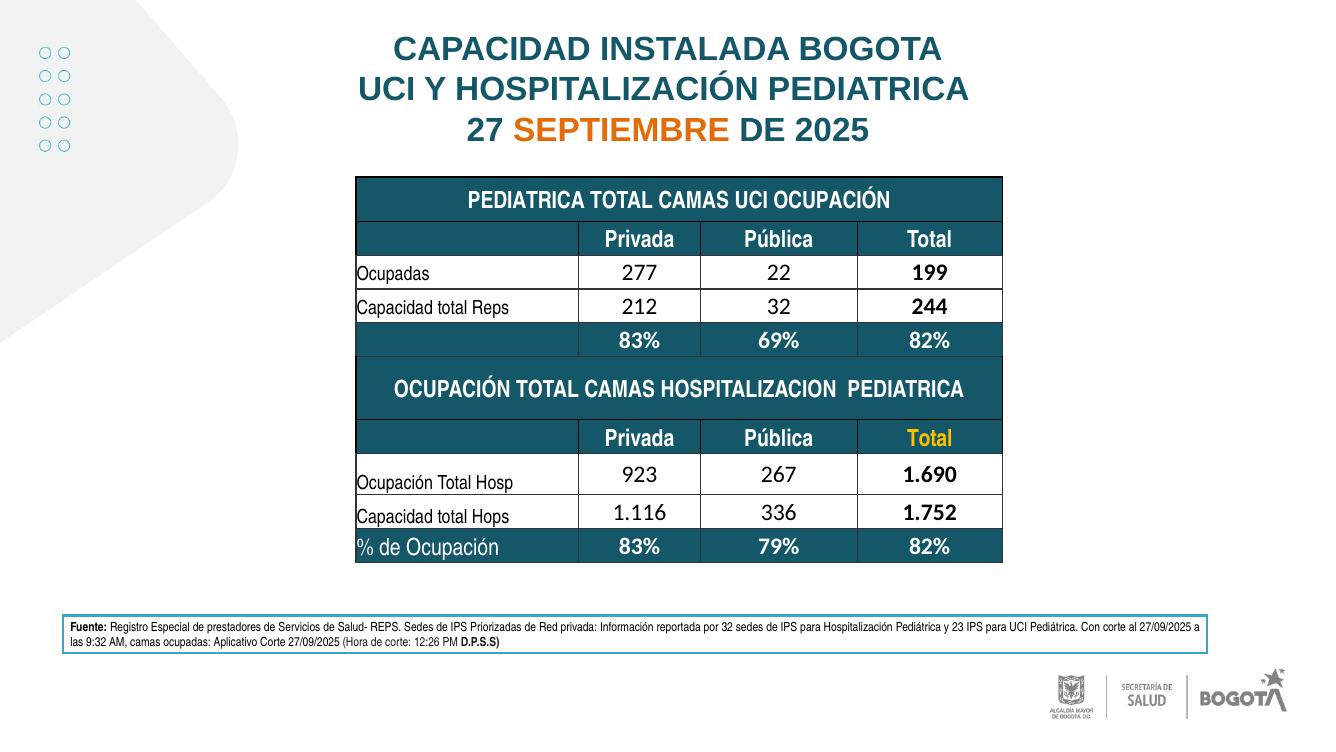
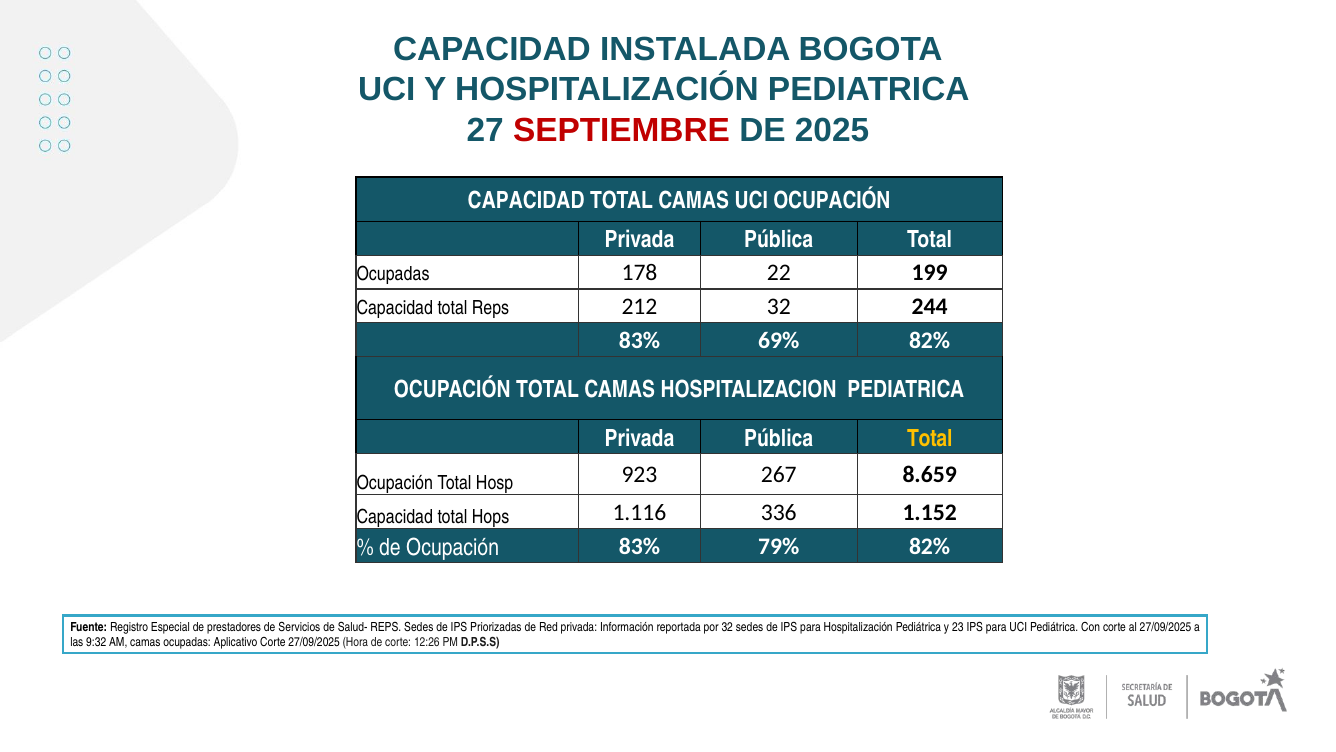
SEPTIEMBRE colour: orange -> red (622, 130)
PEDIATRICA: PEDIATRICA -> CAPACIDAD (526, 201)
277: 277 -> 178 (640, 273)
1.690: 1.690 -> 8.659 (930, 475)
1.752: 1.752 -> 1.152 (930, 512)
